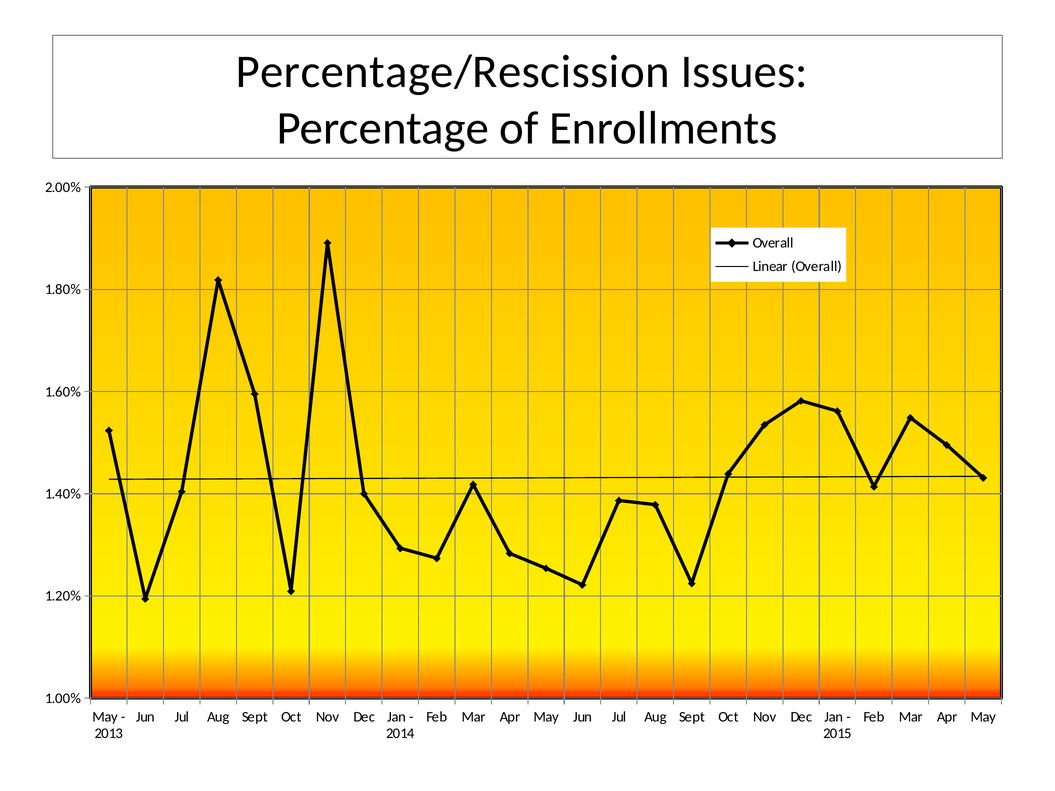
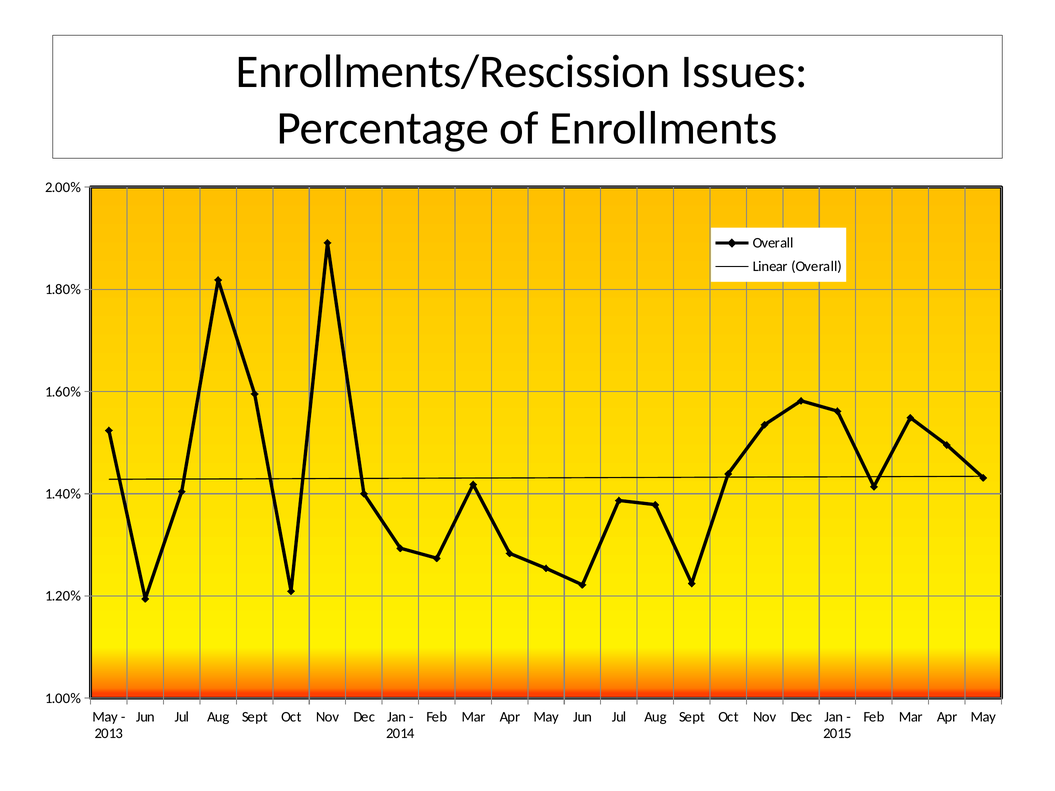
Percentage/Rescission: Percentage/Rescission -> Enrollments/Rescission (453, 72)
